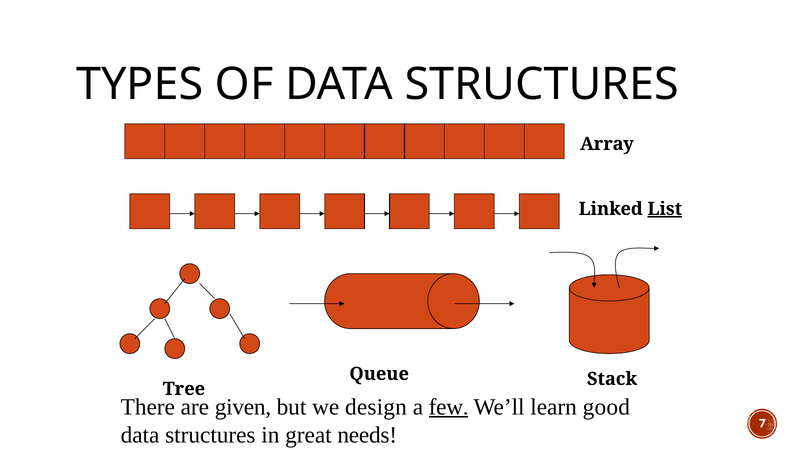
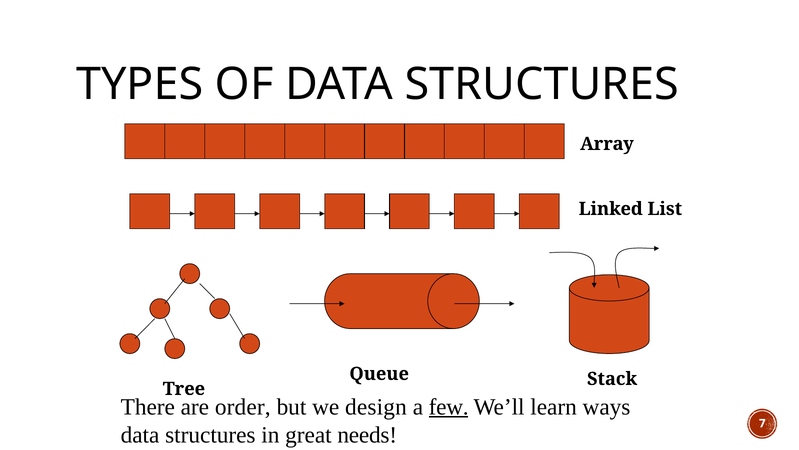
List underline: present -> none (665, 209)
given: given -> order (243, 406)
good: good -> ways (606, 406)
